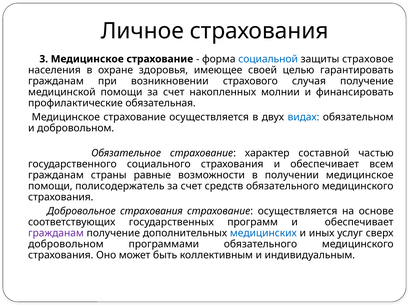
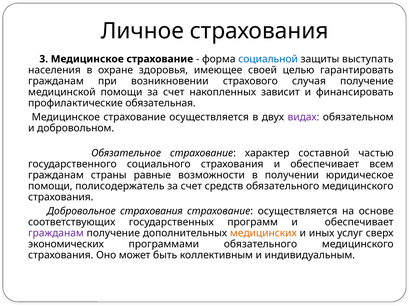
страховое: страховое -> выступать (368, 59)
молнии: молнии -> зависит (280, 92)
видах colour: blue -> purple (304, 117)
получении медицинское: медицинское -> юридическое (360, 176)
медицинских colour: blue -> orange (263, 234)
добровольном: добровольном -> экономических (66, 245)
